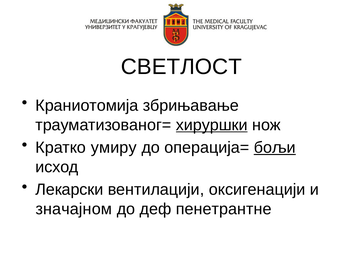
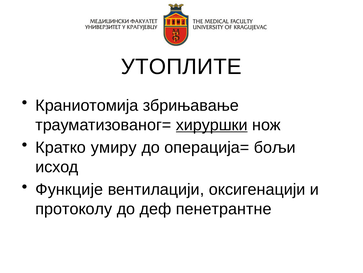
СВЕТЛОСТ: СВЕТЛОСТ -> УТОПЛИТЕ (181, 67)
бољи underline: present -> none (275, 147)
Лекарски: Лекарски -> Функције (69, 189)
значајном: значајном -> протoкoлу (74, 208)
